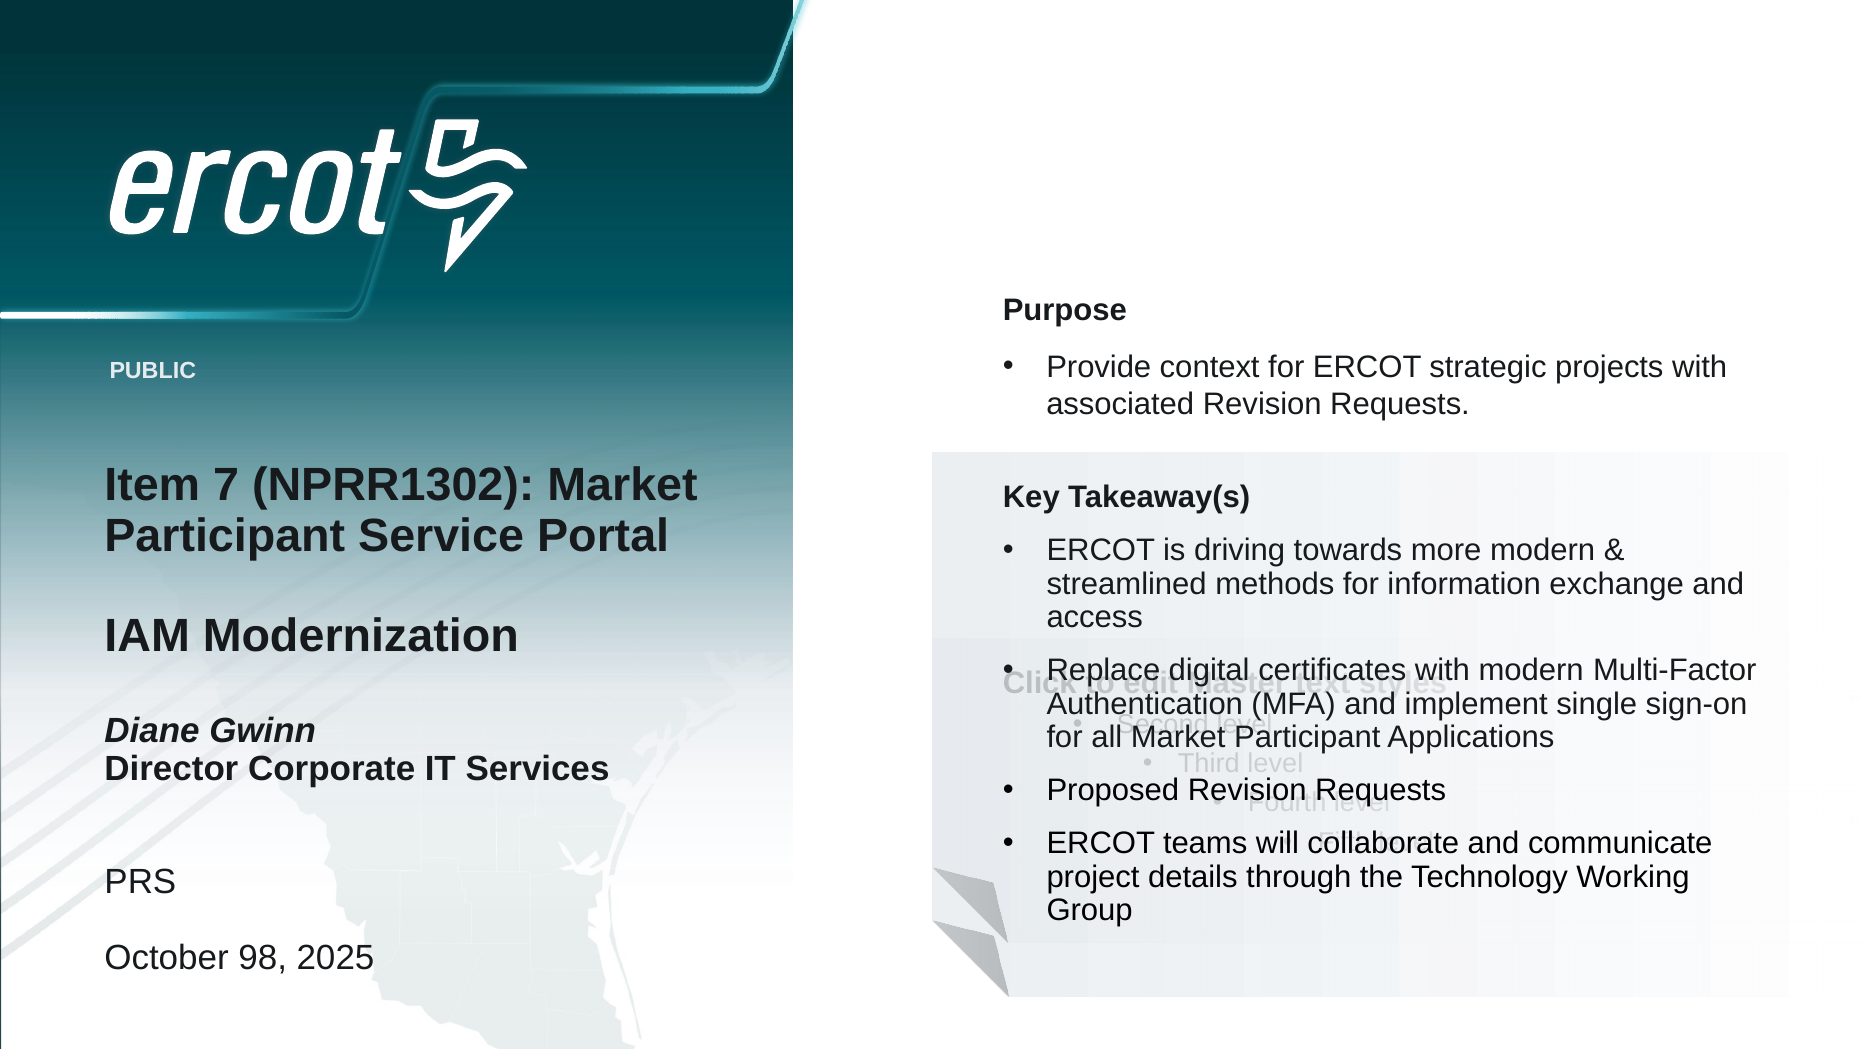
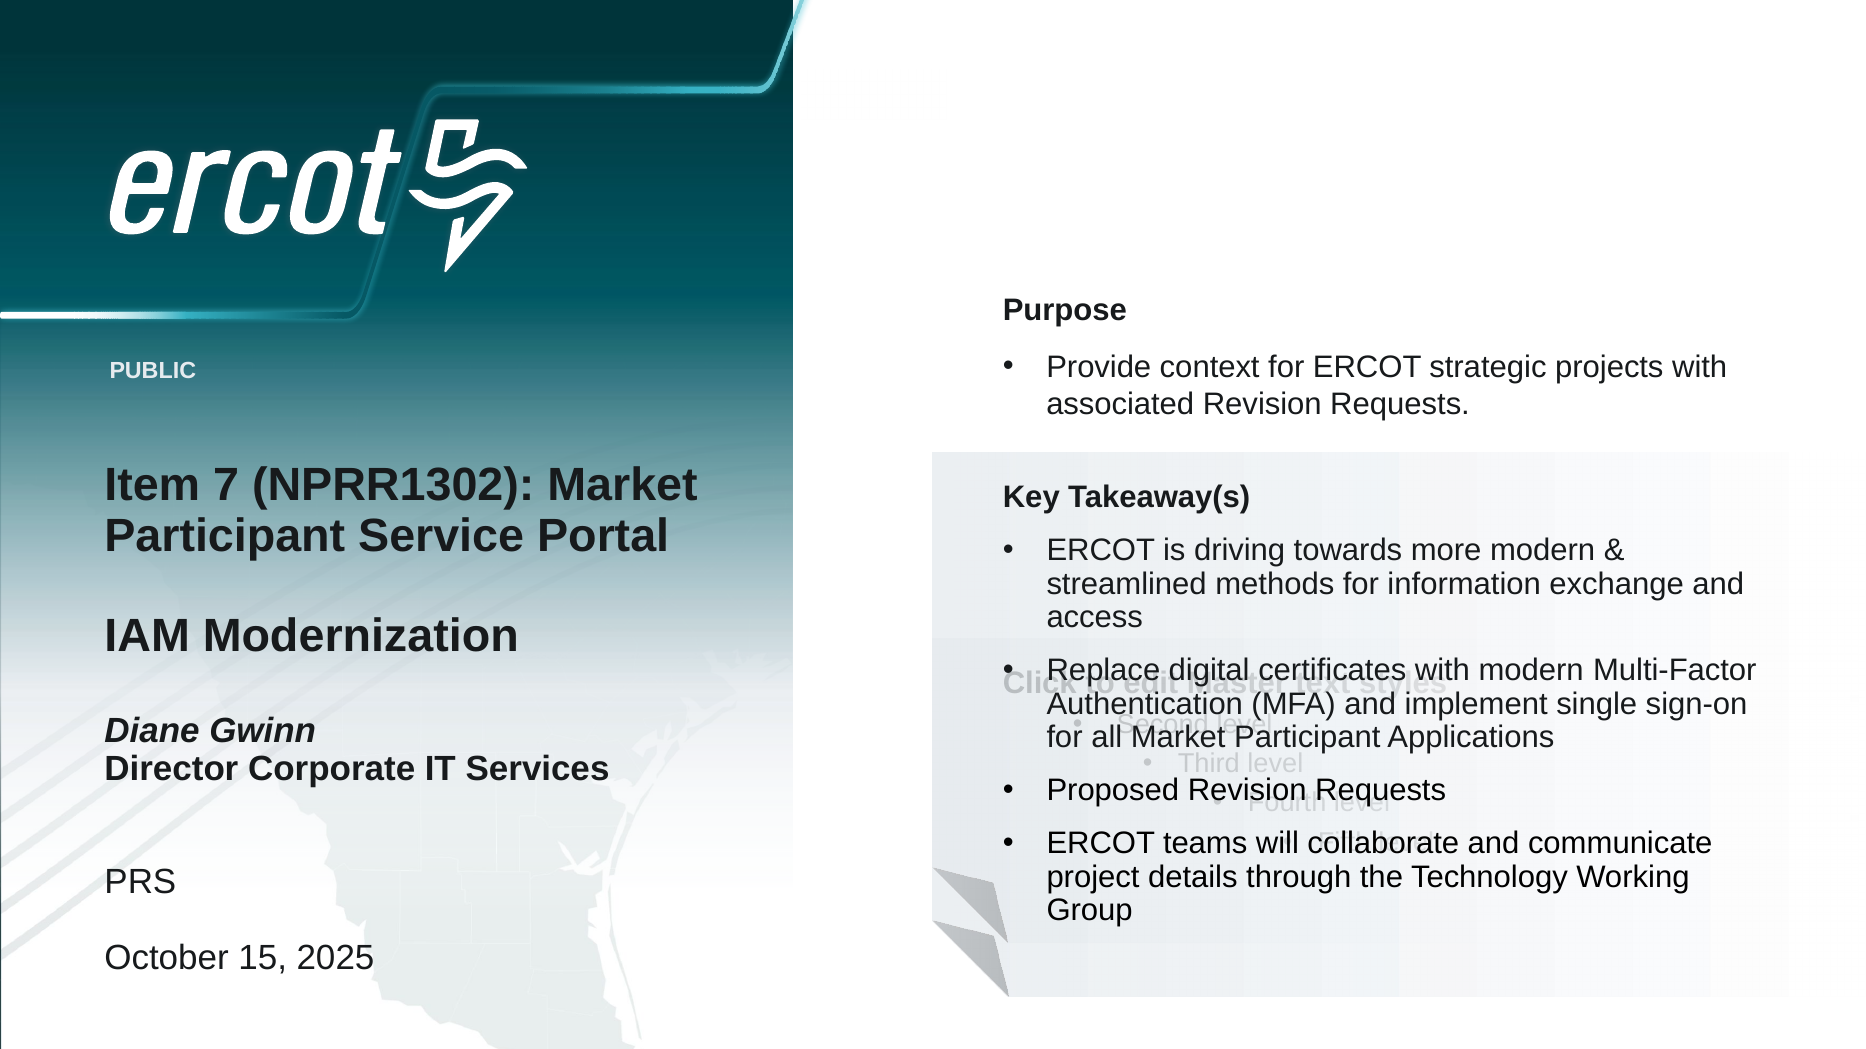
98: 98 -> 15 (263, 958)
